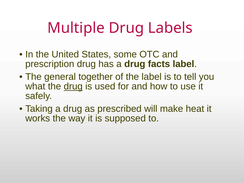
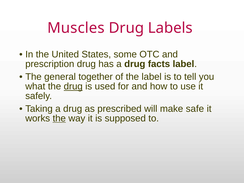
Multiple: Multiple -> Muscles (76, 28)
heat: heat -> safe (195, 109)
the underline: none -> present (59, 118)
